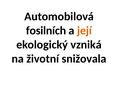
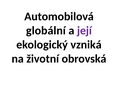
fosilních: fosilních -> globální (46, 31)
její colour: orange -> purple (84, 31)
snižovala: snižovala -> obrovská (84, 59)
